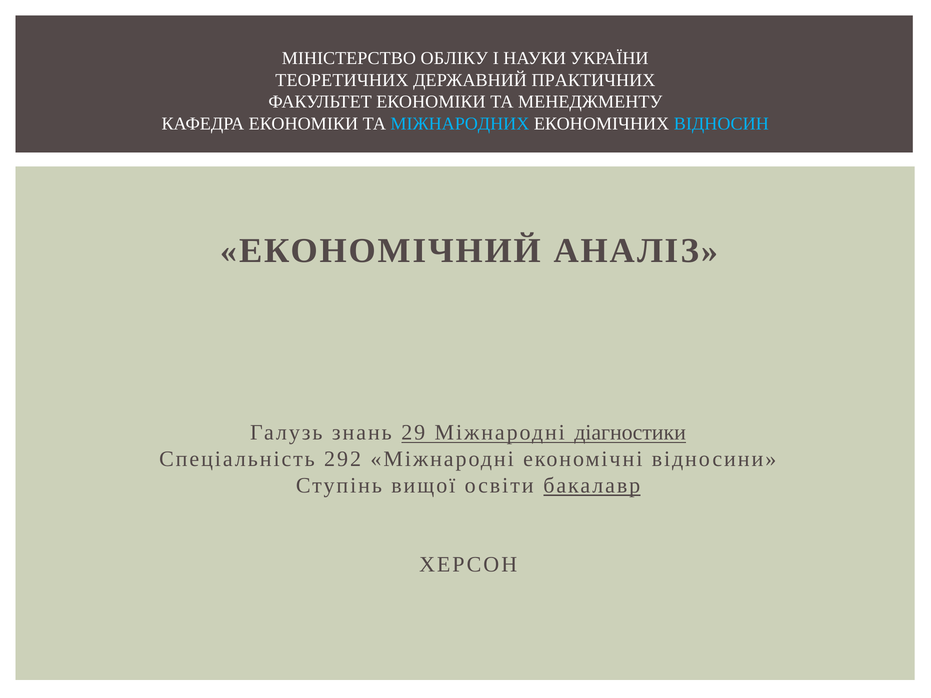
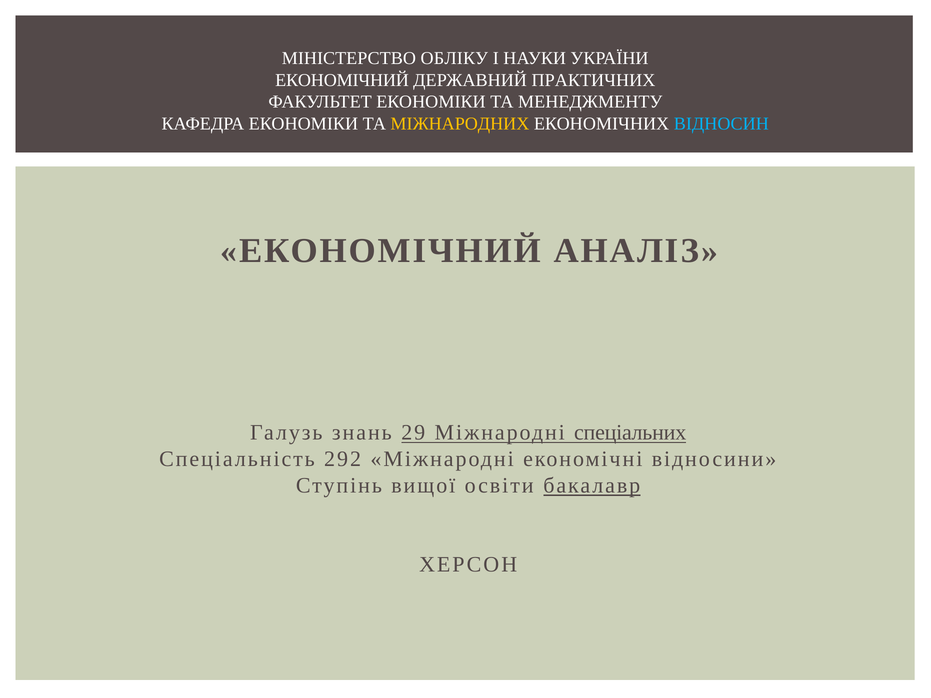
ТЕОРЕТИЧНИХ: ТЕОРЕТИЧНИХ -> ЕКОНОМІЧНИЙ (342, 80)
МІЖНАРОДНИХ colour: light blue -> yellow (460, 124)
діагностики: діагностики -> спеціальних (630, 433)
